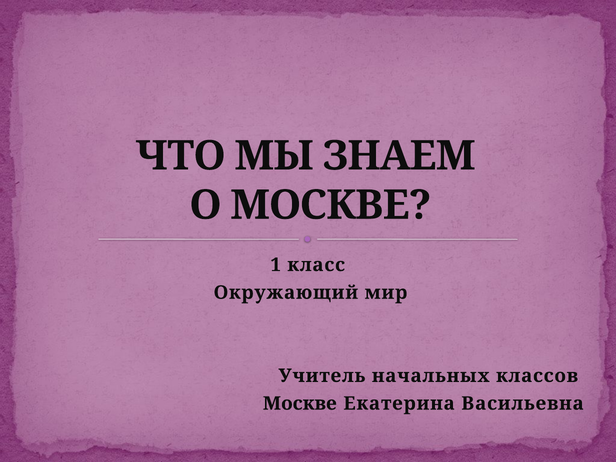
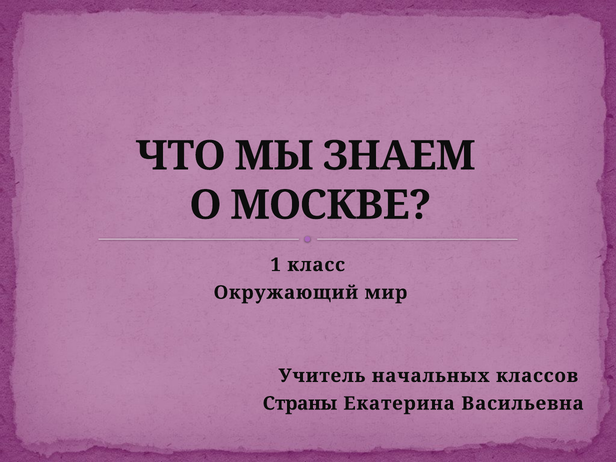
Москве: Москве -> Страны (300, 403)
